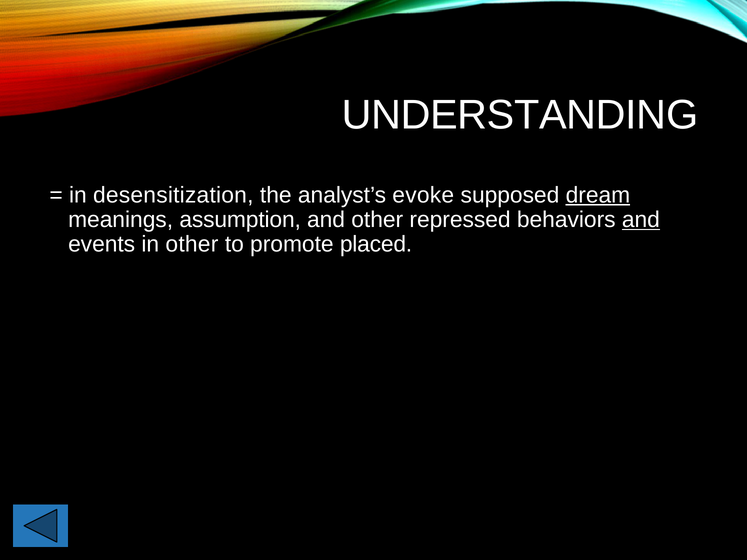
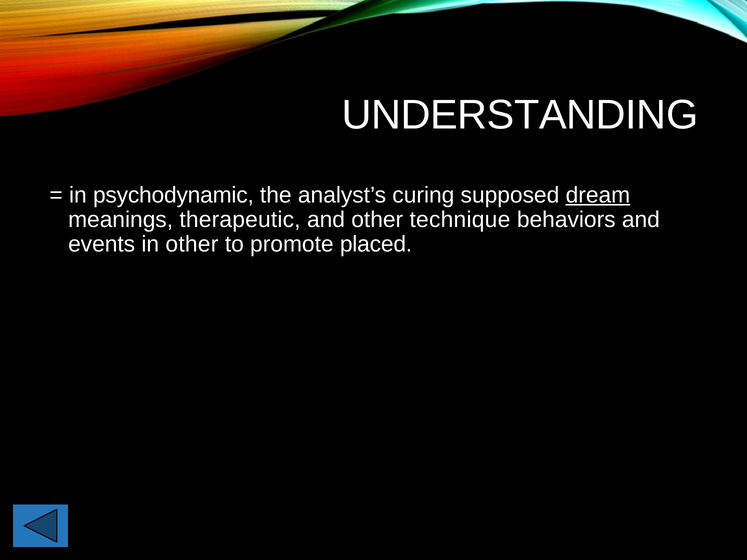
desensitization: desensitization -> psychodynamic (173, 195)
evoke: evoke -> curing (423, 195)
assumption: assumption -> therapeutic (240, 220)
repressed: repressed -> technique (460, 220)
and underline: present -> none (641, 220)
